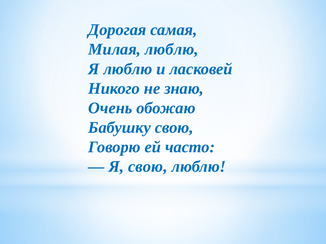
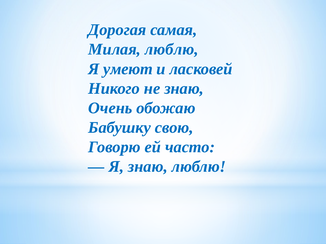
Я люблю: люблю -> умеют (128, 69)
Я свою: свою -> знаю (148, 167)
